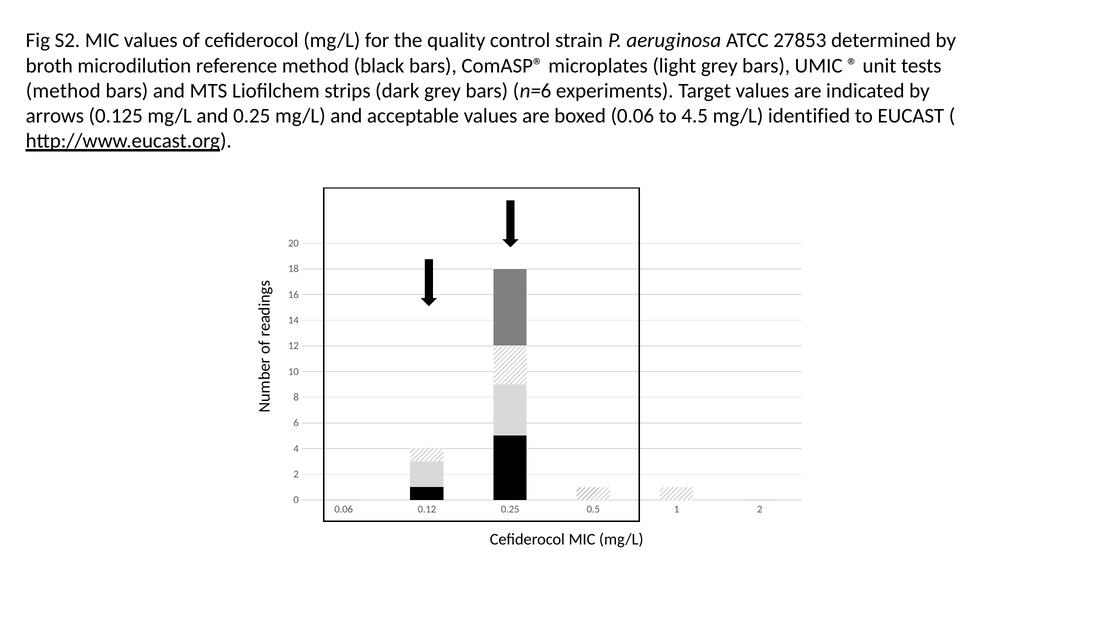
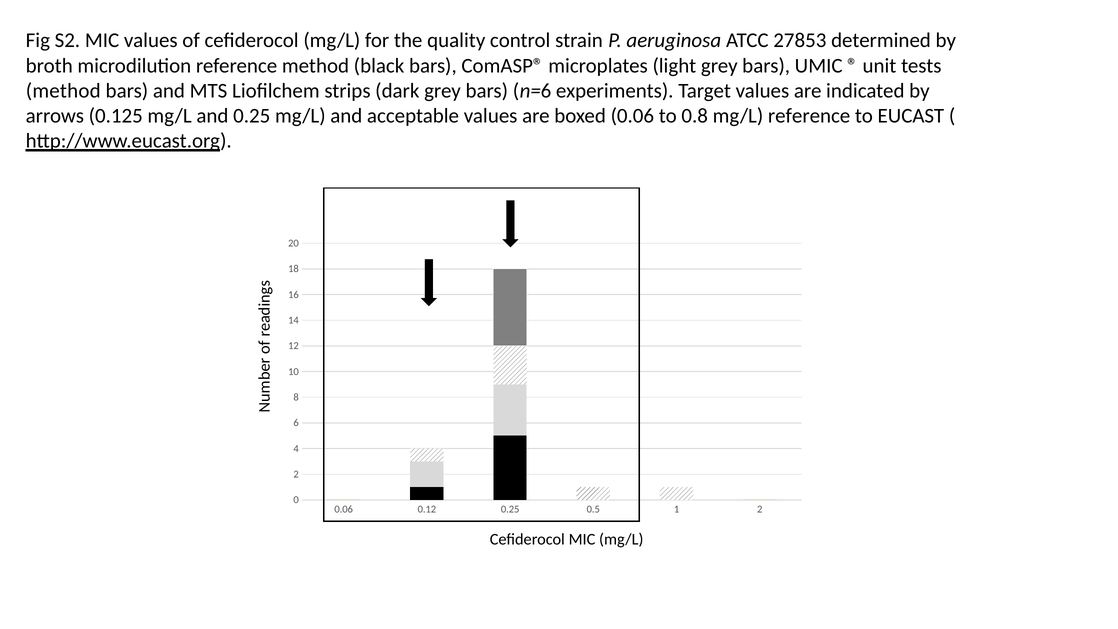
4.5: 4.5 -> 0.8 (695, 116)
mg/L identified: identified -> reference (809, 116)
